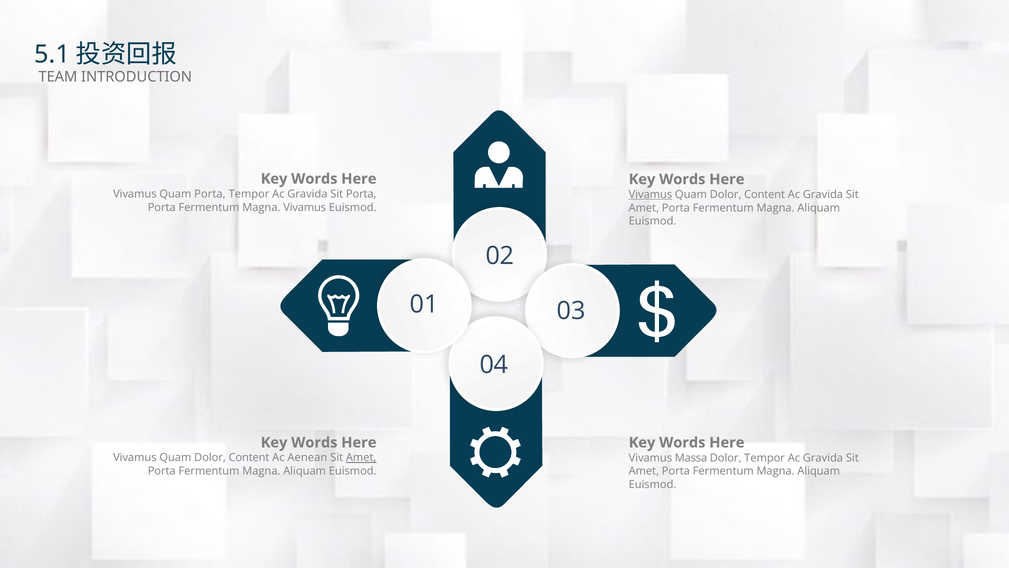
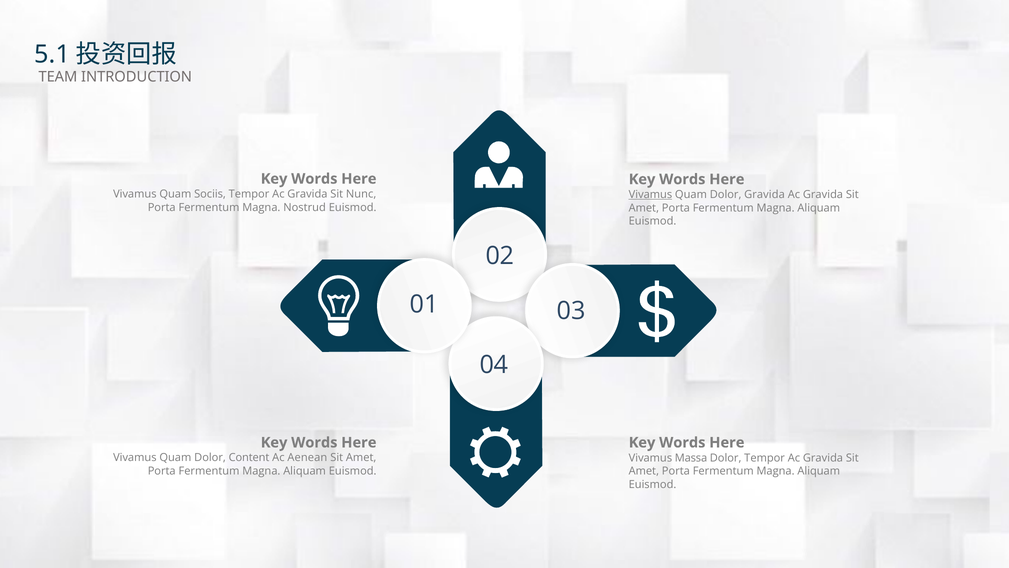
Quam Porta: Porta -> Sociis (210, 194)
Sit Porta: Porta -> Nunc (361, 194)
Content: Content -> Gravida (764, 194)
Magna Vivamus: Vivamus -> Nostrud (305, 207)
Amet underline: present -> none (361, 457)
